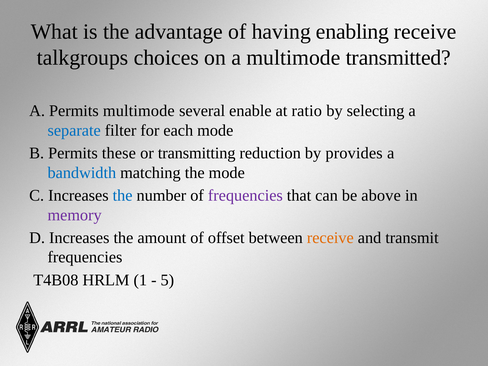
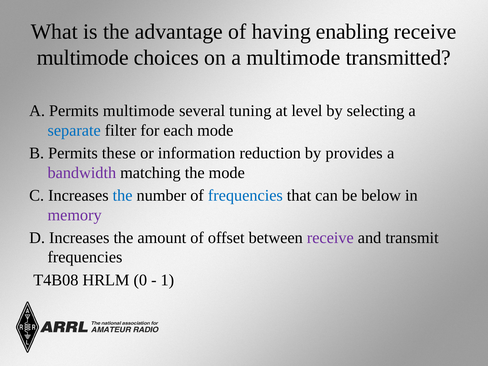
talkgroups: talkgroups -> multimode (83, 58)
enable: enable -> tuning (250, 111)
ratio: ratio -> level (307, 111)
transmitting: transmitting -> information (197, 153)
bandwidth colour: blue -> purple (82, 173)
frequencies colour: purple -> blue (245, 195)
above: above -> below (381, 195)
receive colour: orange -> purple (330, 238)
1: 1 -> 0 (140, 280)
5: 5 -> 1 (167, 280)
